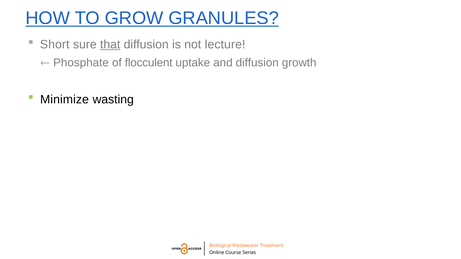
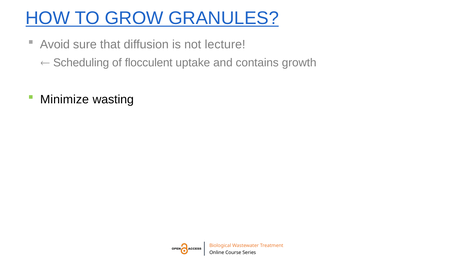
Short: Short -> Avoid (55, 45)
that underline: present -> none (110, 45)
Phosphate: Phosphate -> Scheduling (81, 63)
and diffusion: diffusion -> contains (257, 63)
